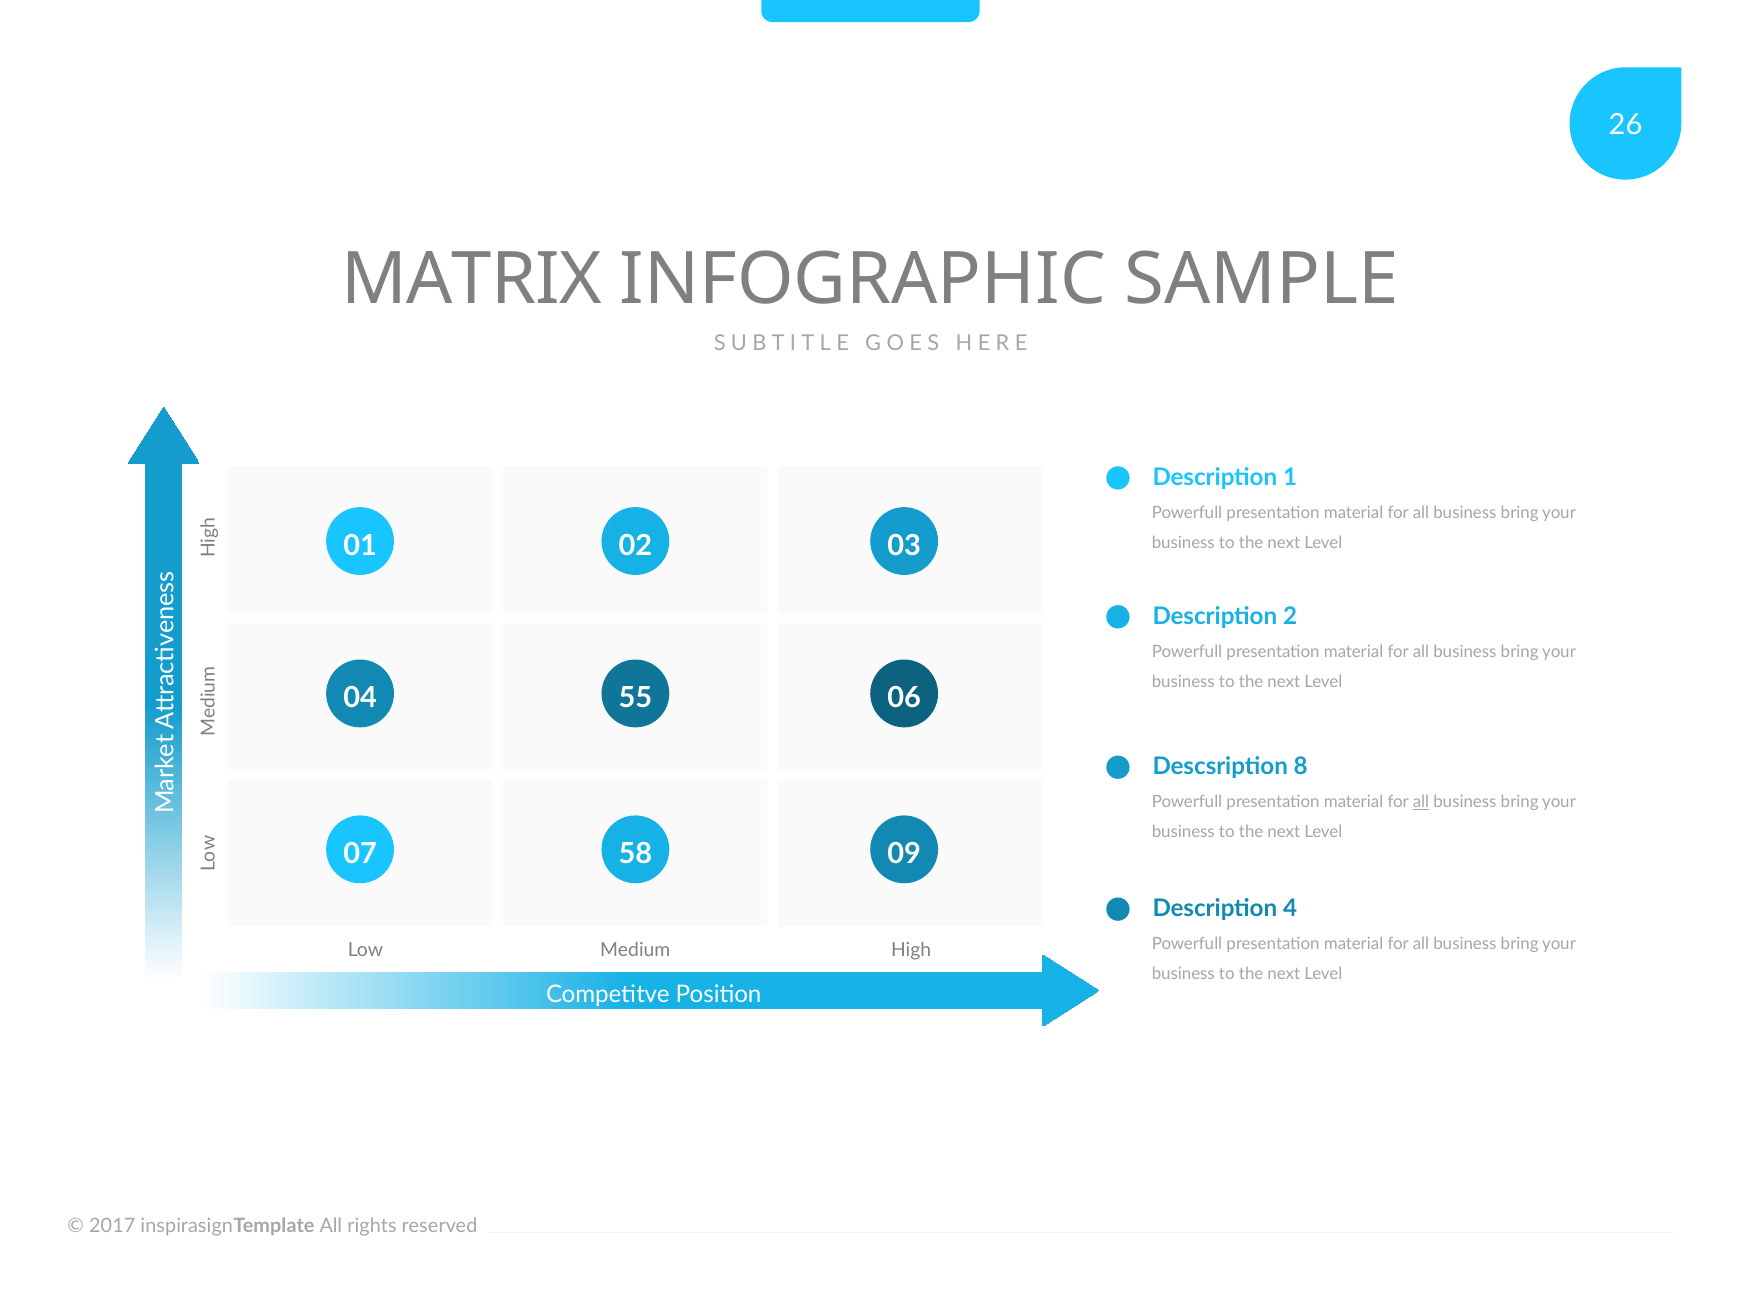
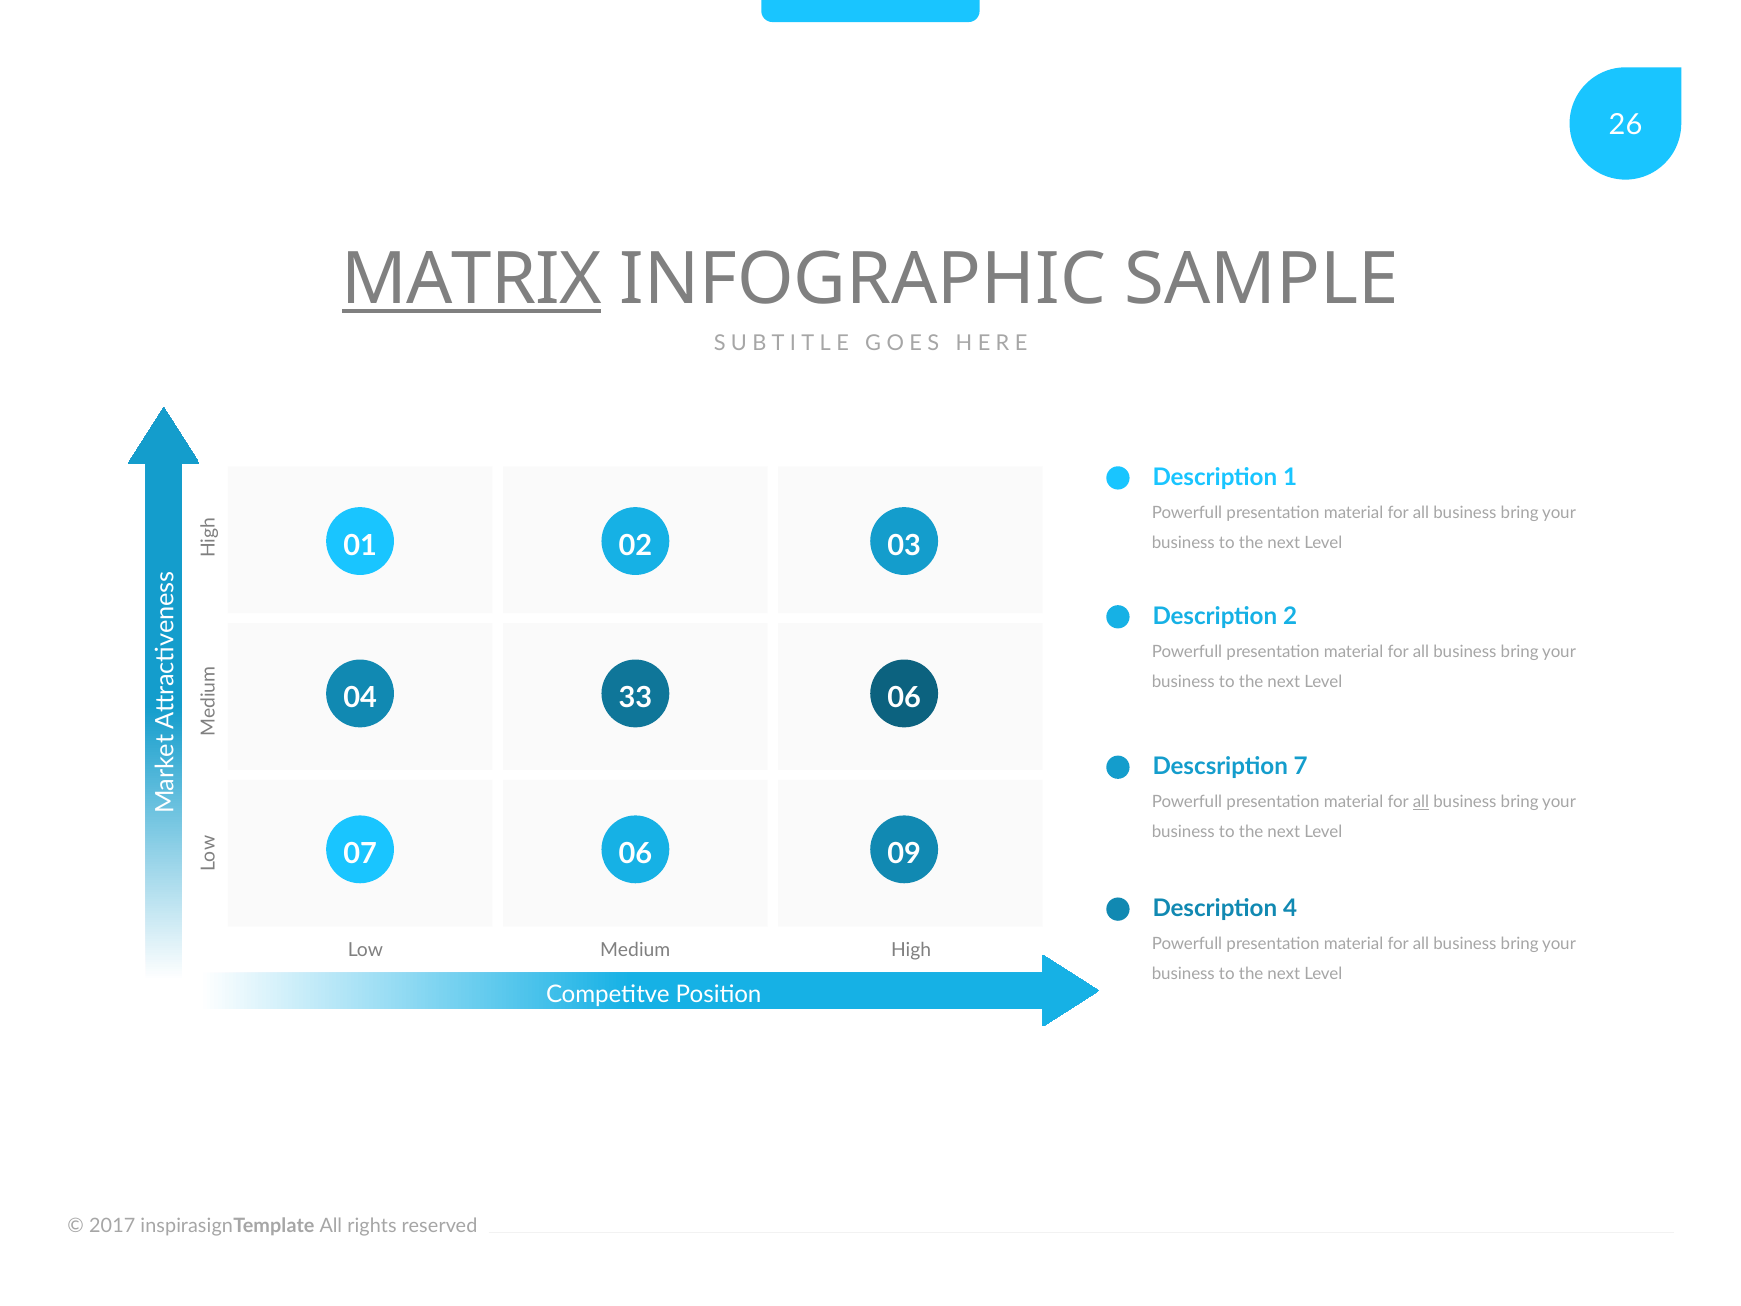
MATRIX underline: none -> present (472, 280)
55: 55 -> 33 (635, 698)
8: 8 -> 7 (1301, 767)
07 58: 58 -> 06 (635, 854)
